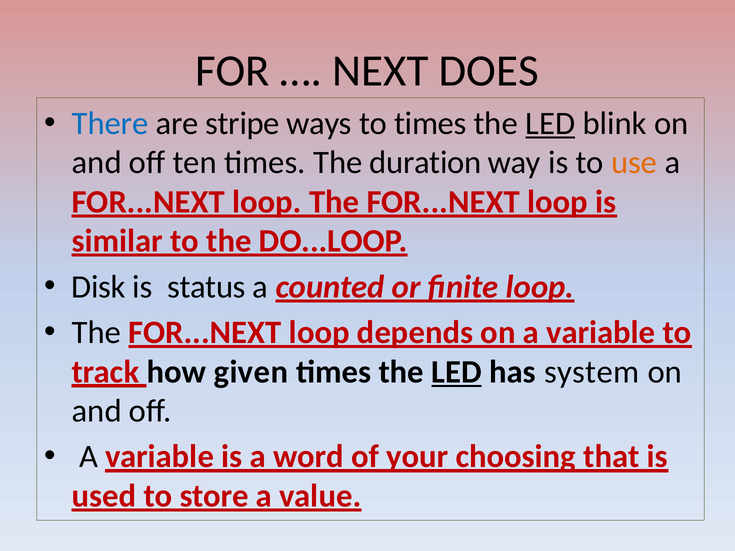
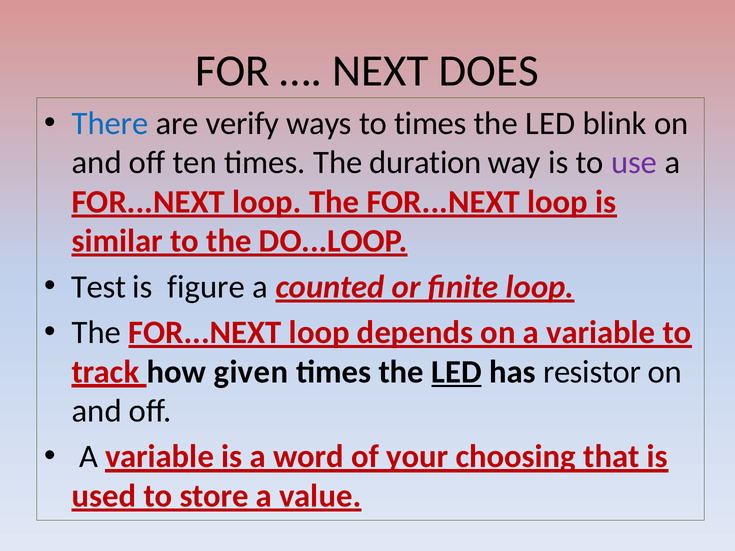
stripe: stripe -> verify (243, 124)
LED underline: present -> none (550, 124)
use colour: orange -> purple (634, 163)
Disk: Disk -> Test (98, 287)
status: status -> figure (206, 287)
system: system -> resistor (592, 372)
